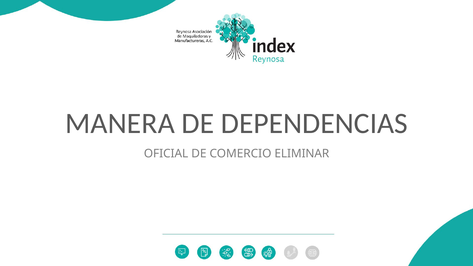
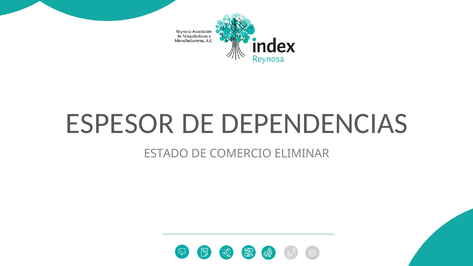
MANERA: MANERA -> ESPESOR (120, 123)
OFICIAL: OFICIAL -> ESTADO (166, 154)
